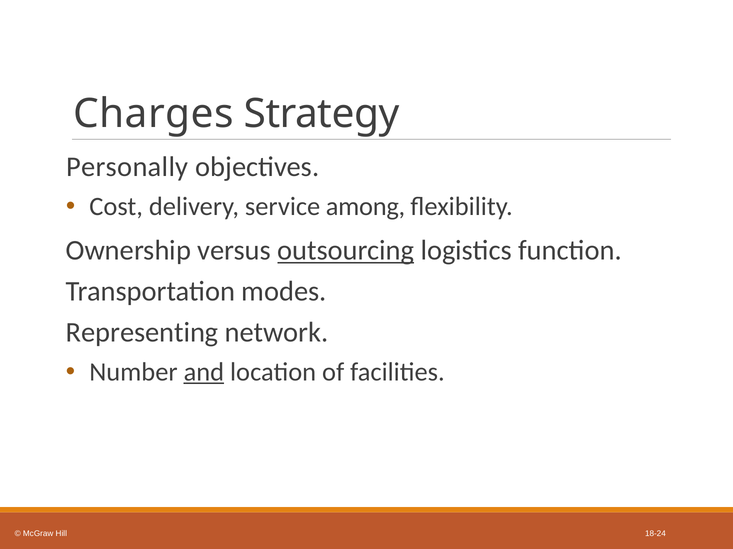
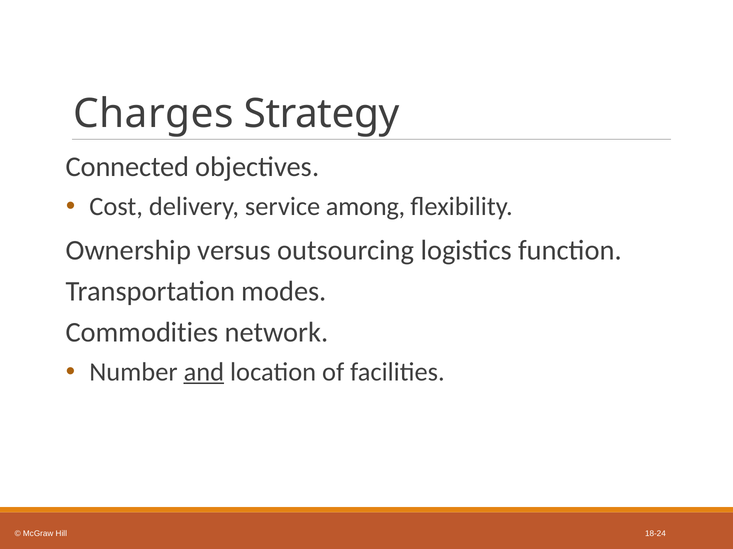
Personally: Personally -> Connected (128, 167)
outsourcing underline: present -> none (346, 251)
Representing: Representing -> Commodities (142, 333)
